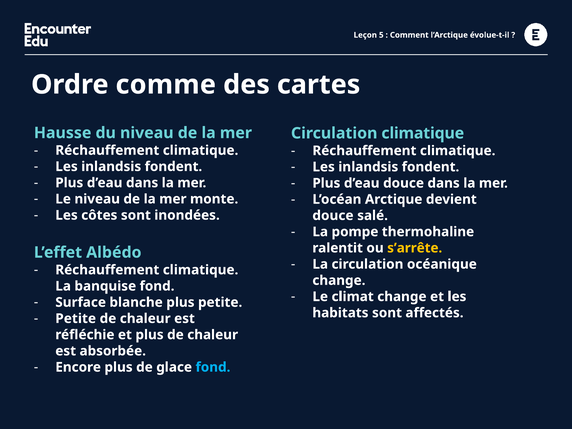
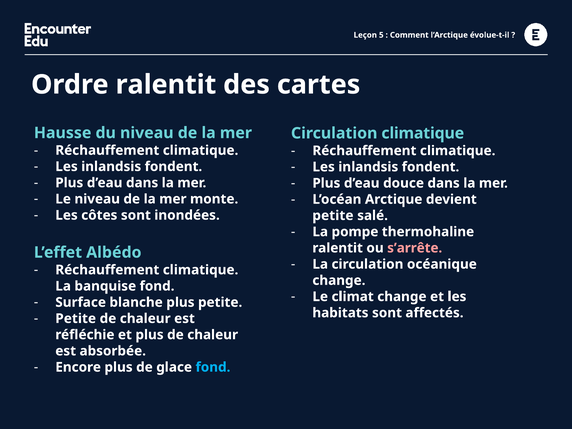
Ordre comme: comme -> ralentit (166, 85)
douce: douce -> petite (333, 216)
s’arrête colour: yellow -> pink (415, 248)
